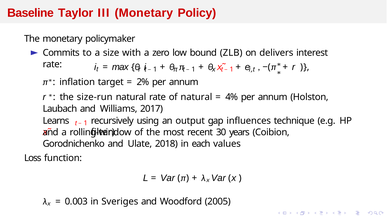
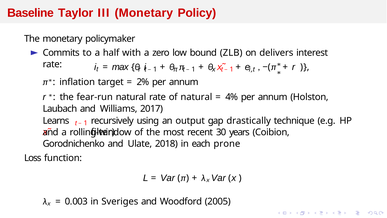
size: size -> half (111, 53)
size-run: size-run -> fear-run (95, 97)
influences: influences -> drastically (249, 121)
values: values -> prone (227, 144)
